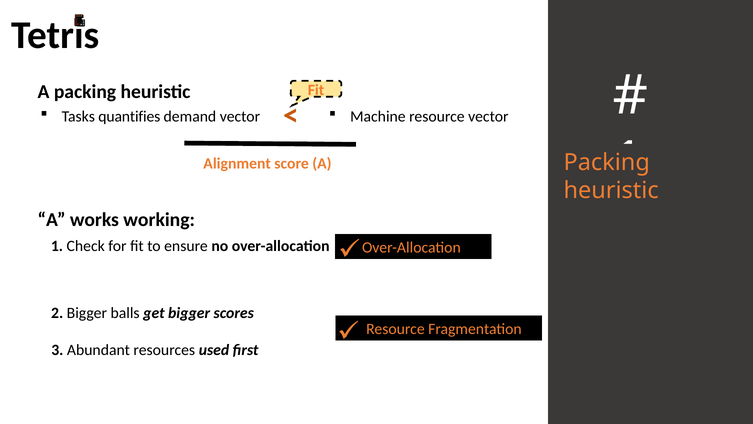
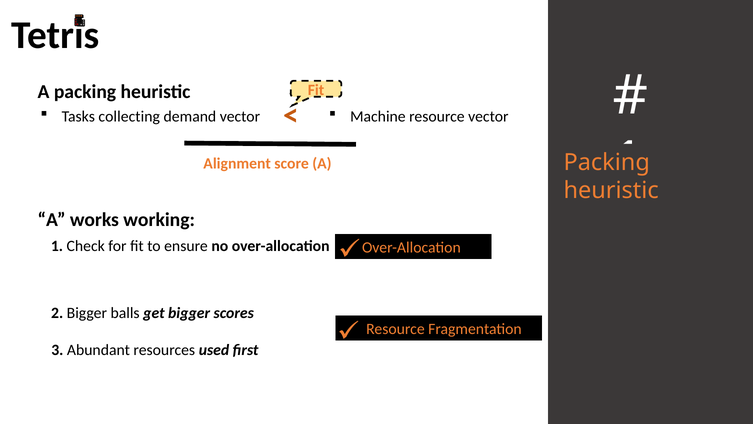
quantifies: quantifies -> collecting (129, 117)
